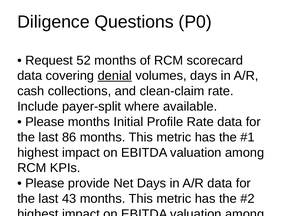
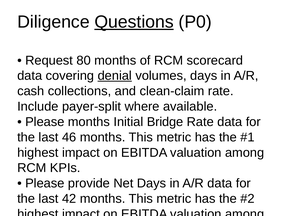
Questions underline: none -> present (134, 22)
52: 52 -> 80 (84, 60)
Profile: Profile -> Bridge (165, 122)
86: 86 -> 46 (69, 137)
43: 43 -> 42 (69, 199)
